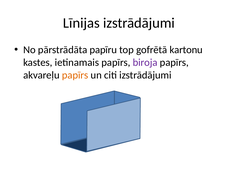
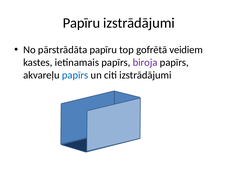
Līnijas: Līnijas -> Papīru (81, 23)
kartonu: kartonu -> veidiem (186, 50)
papīrs colour: orange -> blue (75, 75)
